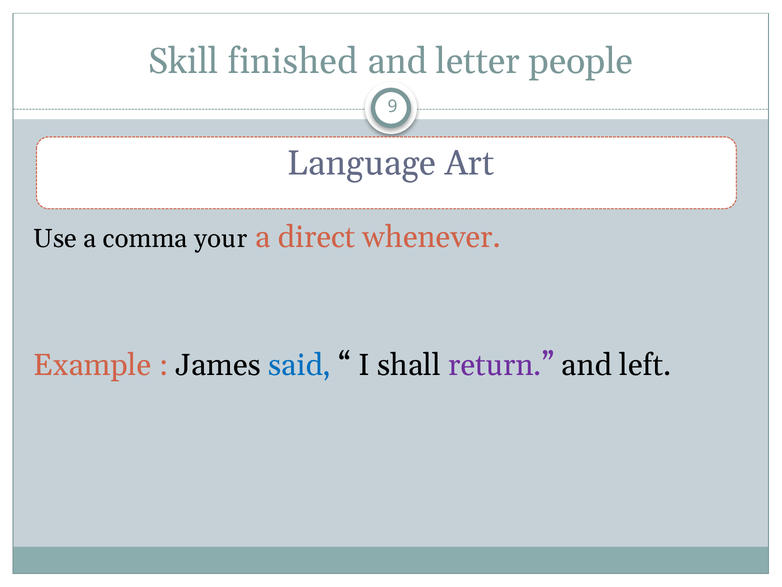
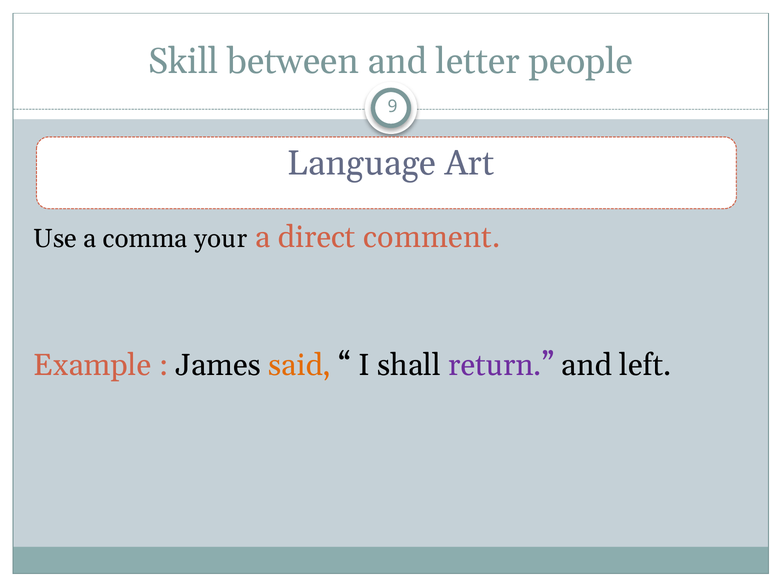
finished: finished -> between (293, 62)
whenever: whenever -> comment (432, 237)
said colour: blue -> orange (300, 365)
